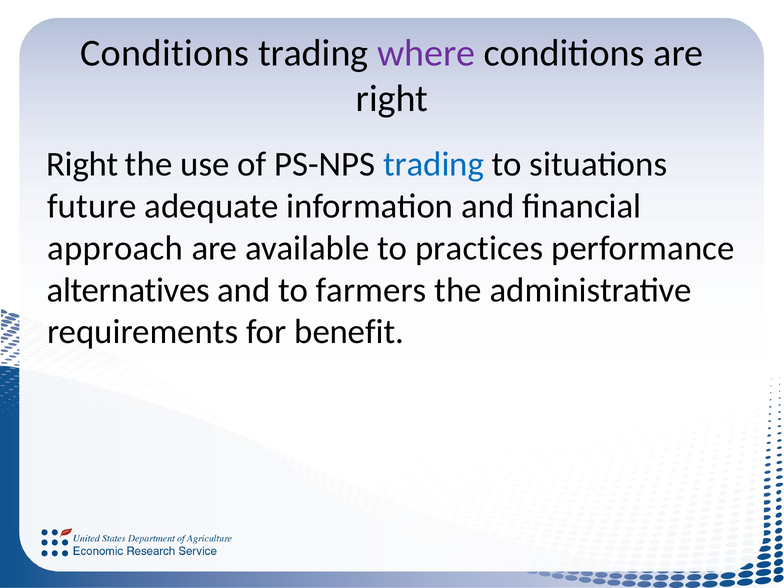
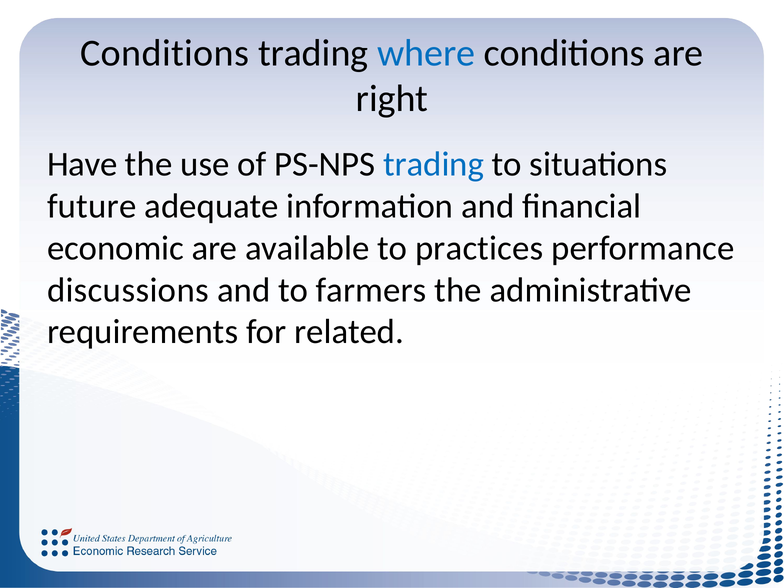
where colour: purple -> blue (426, 53)
Right: Right -> Have (82, 164)
approach: approach -> economic (115, 248)
alternatives: alternatives -> discussions (128, 290)
benefit: benefit -> related (349, 332)
